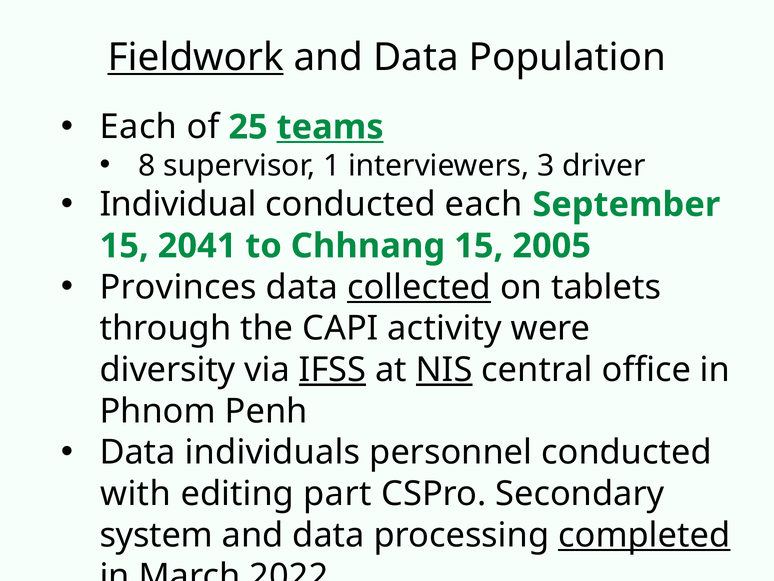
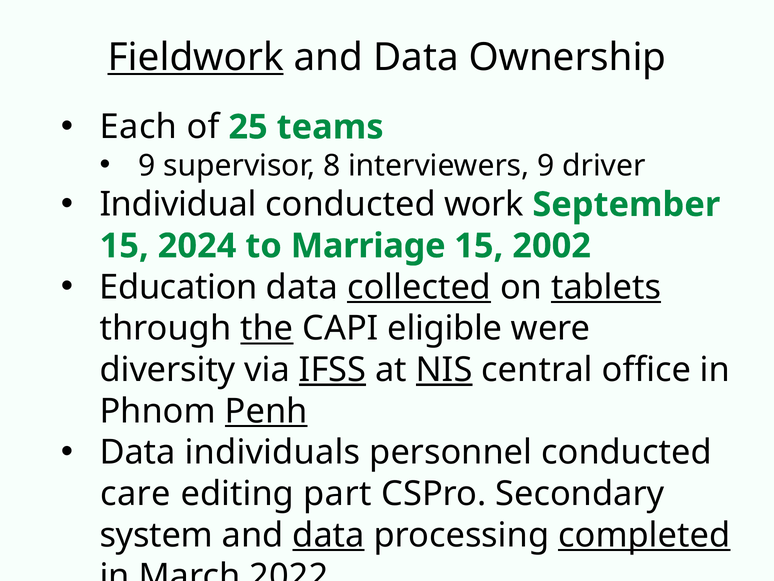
Population: Population -> Ownership (568, 57)
teams underline: present -> none (330, 127)
8: 8 -> 9 (147, 165)
1: 1 -> 8 (332, 165)
interviewers 3: 3 -> 9 (546, 165)
conducted each: each -> work (484, 204)
2041: 2041 -> 2024 (197, 246)
Chhnang: Chhnang -> Marriage (368, 246)
2005: 2005 -> 2002 (552, 246)
Provinces: Provinces -> Education (178, 287)
tablets underline: none -> present (606, 287)
the underline: none -> present (267, 328)
activity: activity -> eligible (445, 328)
Penh underline: none -> present (266, 411)
with: with -> care (136, 493)
data underline: none -> present (329, 535)
